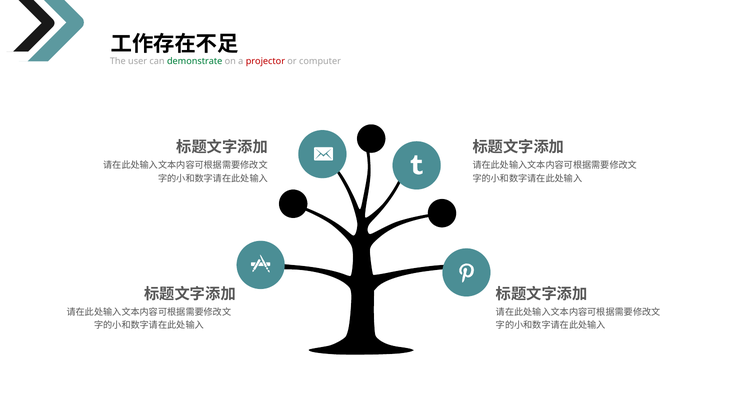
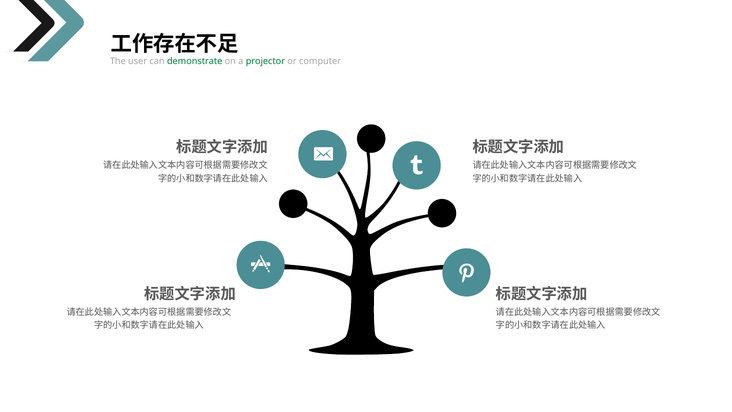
projector colour: red -> green (265, 61)
